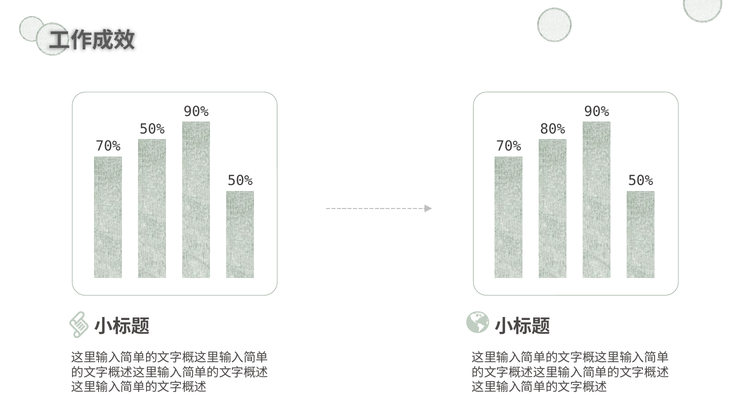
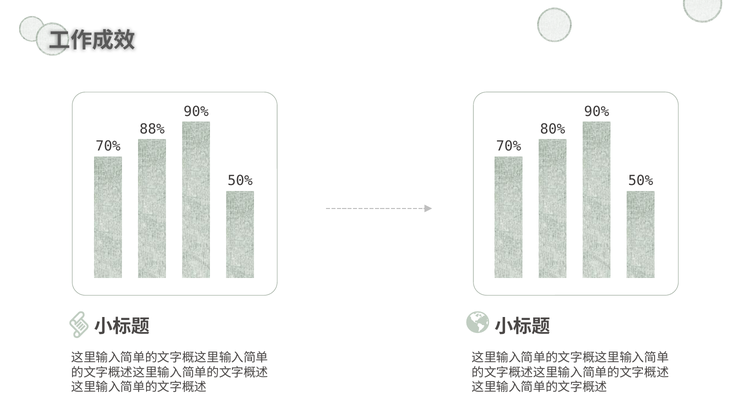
50%: 50% -> 88% (152, 129)
